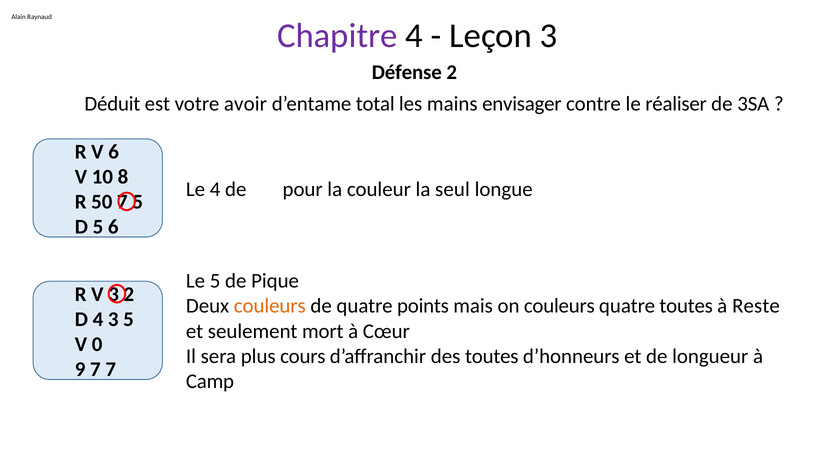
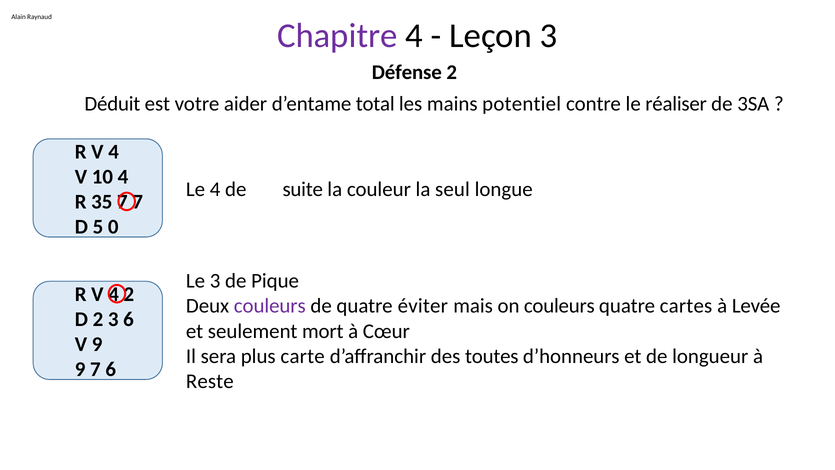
avoir: avoir -> aider (246, 104)
envisager: envisager -> potentiel (522, 104)
6: 6 -> 4 (114, 152)
10 8: 8 -> 4 (123, 177)
pour: pour -> suite (303, 189)
50: 50 -> 35 (102, 202)
7 5: 5 -> 7 (138, 202)
5 6: 6 -> 0 (113, 227)
Le 5: 5 -> 3 (215, 281)
3: 3 -> 4 (114, 294)
couleurs colour: orange -> purple (270, 306)
points: points -> éviter (423, 306)
quatre toutes: toutes -> cartes (686, 306)
Reste: Reste -> Levée (756, 306)
4: 4 -> 2 (98, 319)
3 5: 5 -> 6 (129, 319)
0: 0 -> 9 (97, 344)
cours: cours -> carte (303, 356)
7 7: 7 -> 6 (111, 369)
Camp: Camp -> Reste (210, 381)
